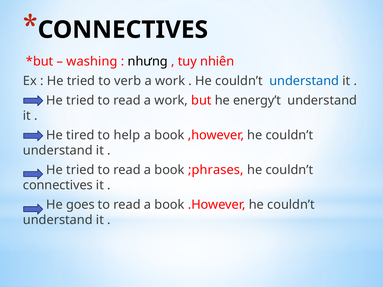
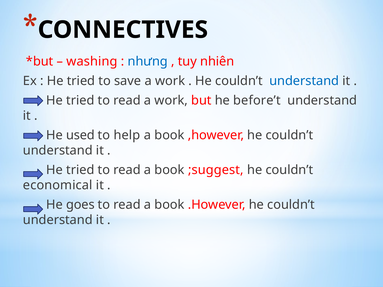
nhưng colour: black -> blue (148, 62)
verb: verb -> save (128, 81)
energy’t: energy’t -> before’t (257, 100)
tired: tired -> used (80, 135)
;phrases: ;phrases -> ;suggest (216, 170)
connectives: connectives -> economical (58, 185)
